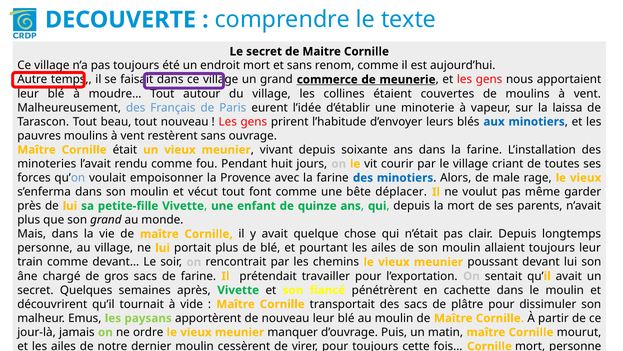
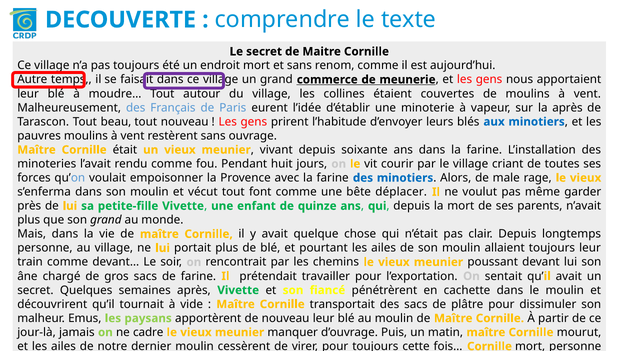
la laissa: laissa -> après (567, 108)
ordre: ordre -> cadre (148, 332)
